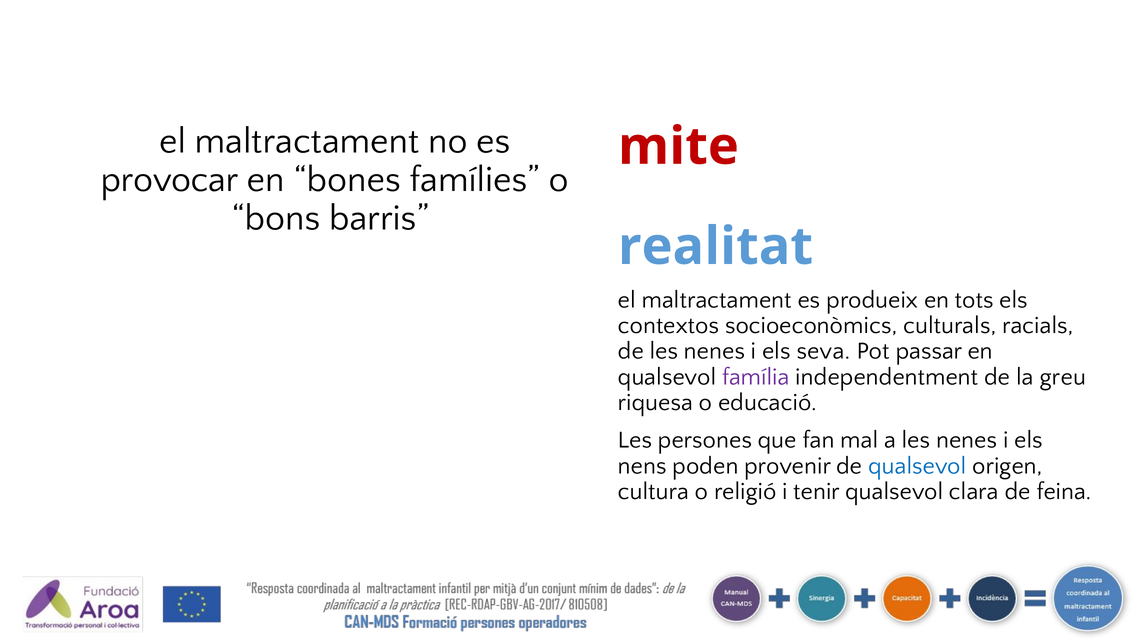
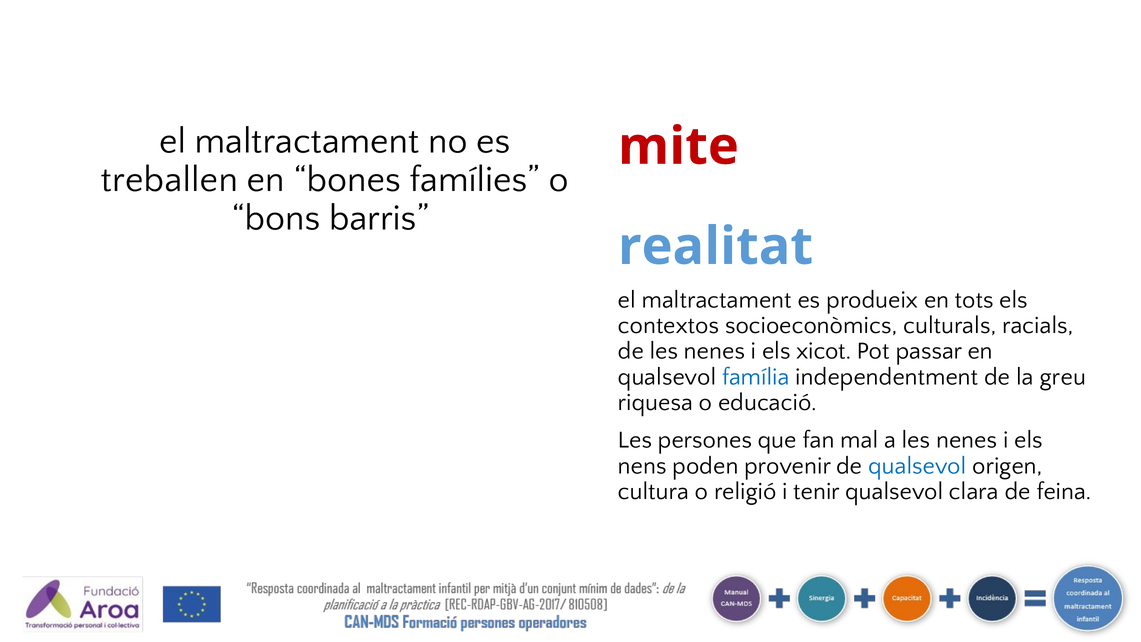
provocar: provocar -> treballen (169, 179)
seva: seva -> xicot (824, 351)
família colour: purple -> blue (756, 377)
